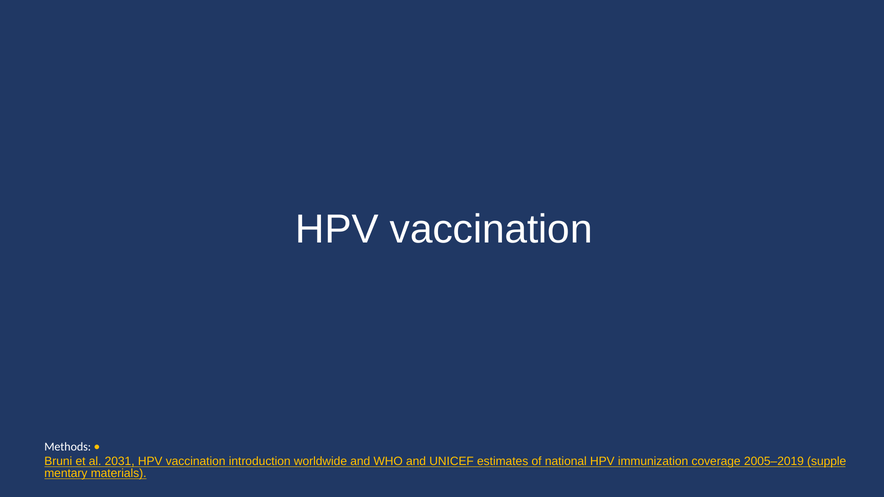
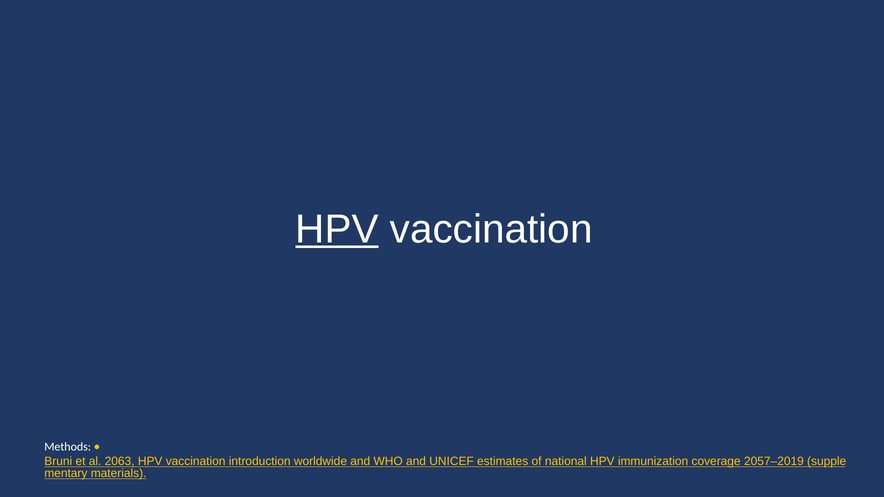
HPV underline: none -> present (337, 229)
2031: 2031 -> 2063 (120, 462)
2005–2019: 2005–2019 -> 2057–2019 (774, 462)
